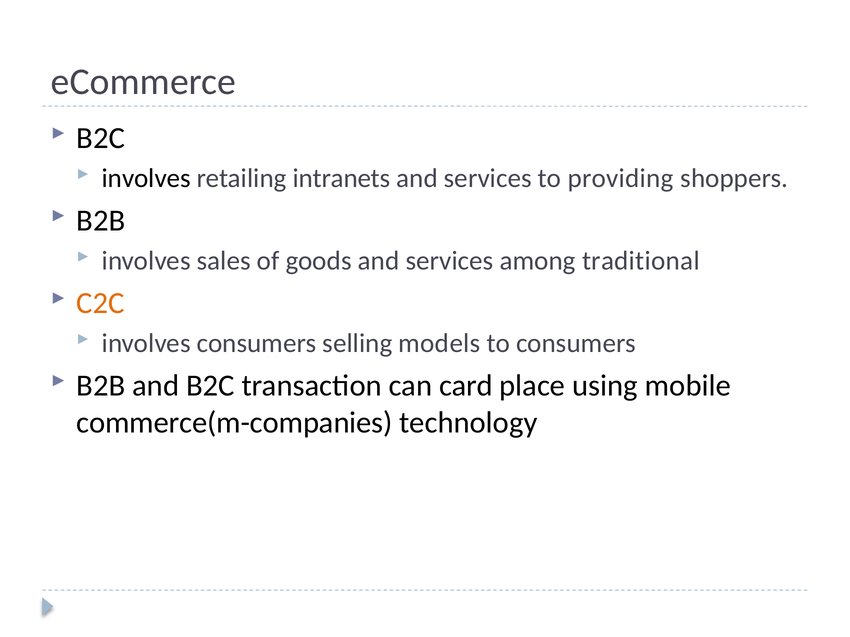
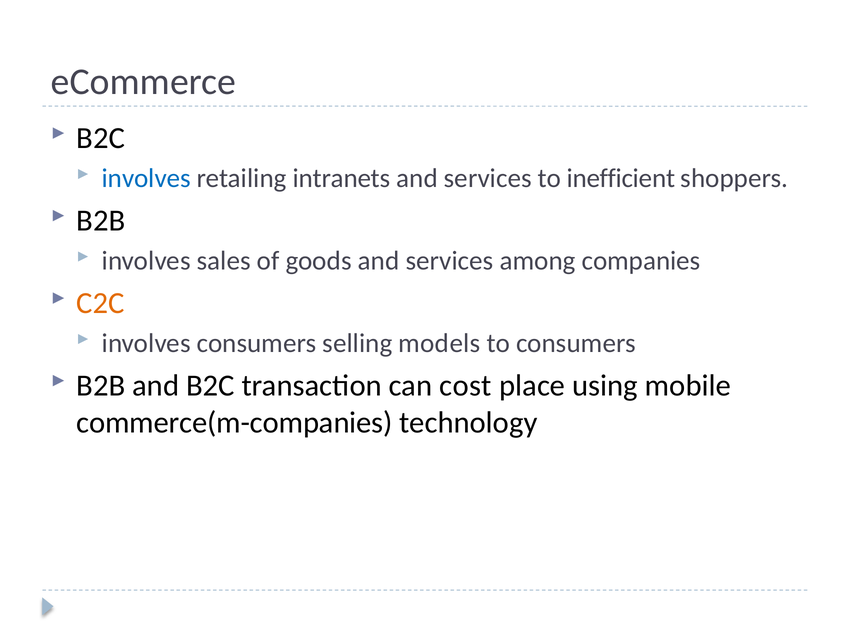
involves colour: black -> blue (146, 179)
providing: providing -> inefficient (621, 179)
traditional: traditional -> companies (641, 261)
card: card -> cost (466, 386)
